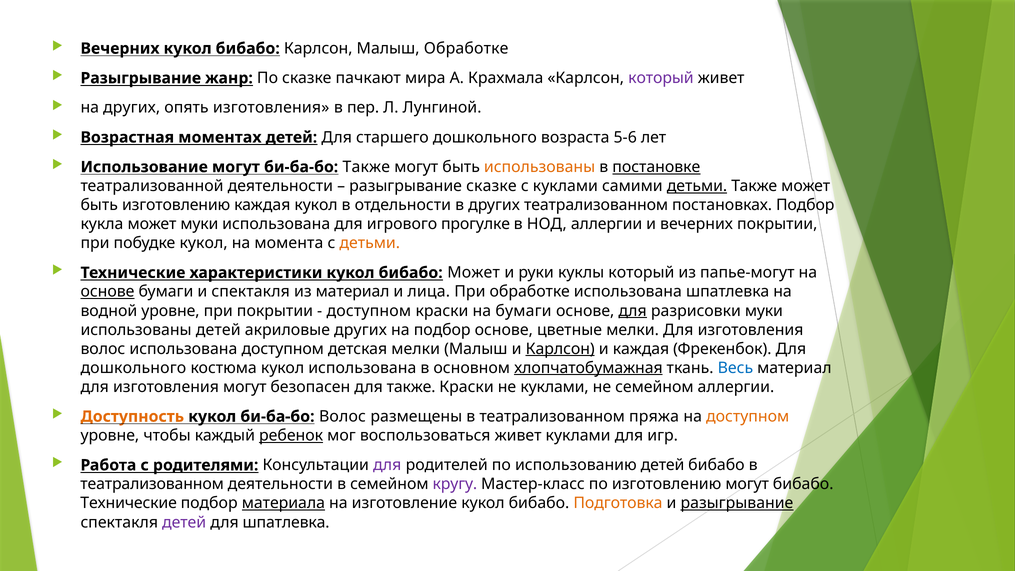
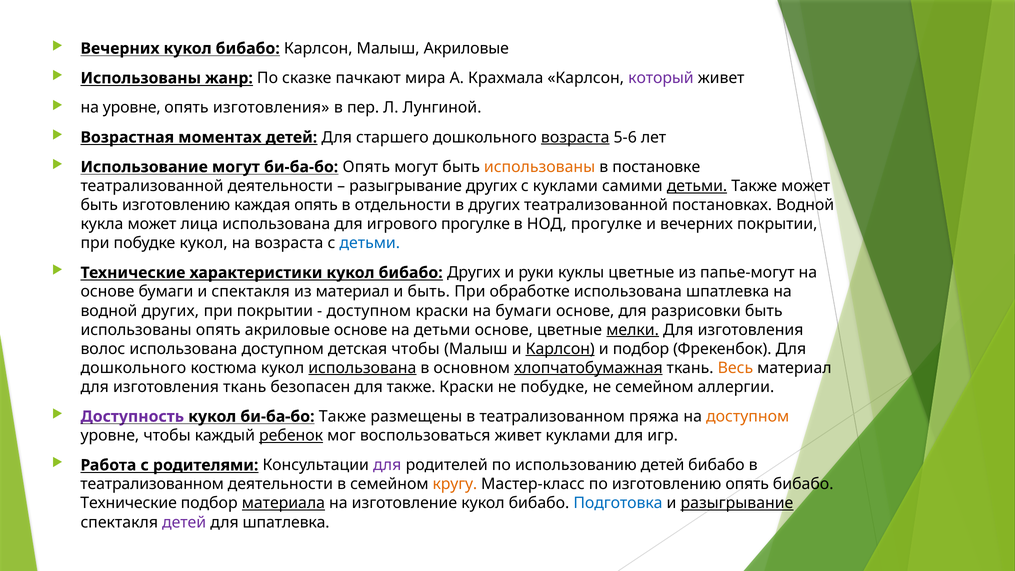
Малыш Обработке: Обработке -> Акриловые (466, 49)
Разыгрывание: Разыгрывание -> Использованы (141, 78)
на других: других -> уровне (132, 108)
возраста underline: none -> present (575, 137)
би-ба-бо Также: Также -> Опять (366, 167)
постановке underline: present -> none (656, 167)
разыгрывание сказке: сказке -> других (492, 186)
каждая кукол: кукол -> опять (316, 205)
других театрализованном: театрализованном -> театрализованной (596, 205)
постановках Подбор: Подбор -> Водной (805, 205)
может муки: муки -> лица (199, 224)
НОД аллергии: аллергии -> прогулке (606, 224)
на момента: момента -> возраста (289, 243)
детьми colour: orange -> blue (370, 243)
бибабо Может: Может -> Других (474, 273)
куклы который: который -> цветные (641, 273)
основе underline: present -> none (107, 292)
и лица: лица -> быть (429, 292)
водной уровне: уровне -> других (170, 311)
для underline: present -> none (633, 311)
разрисовки муки: муки -> быть (764, 311)
использованы детей: детей -> опять (218, 330)
акриловые других: других -> основе (361, 330)
на подбор: подбор -> детьми (442, 330)
мелки underline: none -> present (633, 330)
детская мелки: мелки -> чтобы (416, 349)
и каждая: каждая -> подбор (641, 349)
использована underline: none -> present (362, 368)
Весь colour: blue -> orange (735, 368)
изготовления могут: могут -> ткань (245, 387)
не куклами: куклами -> побудке (554, 387)
Доступность colour: orange -> purple (132, 416)
би-ба-бо Волос: Волос -> Также (342, 416)
кругу colour: purple -> orange (455, 484)
изготовлению могут: могут -> опять (747, 484)
Подготовка colour: orange -> blue (618, 503)
